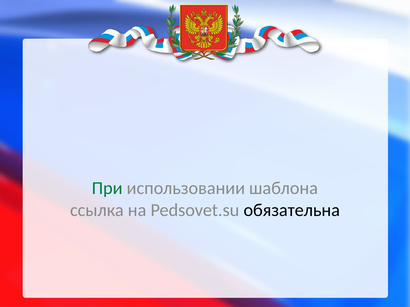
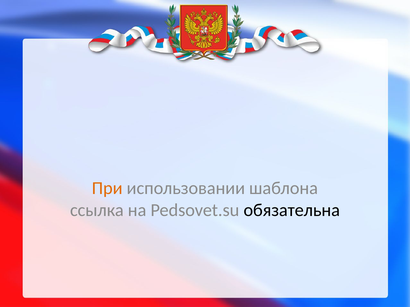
При colour: green -> orange (107, 189)
